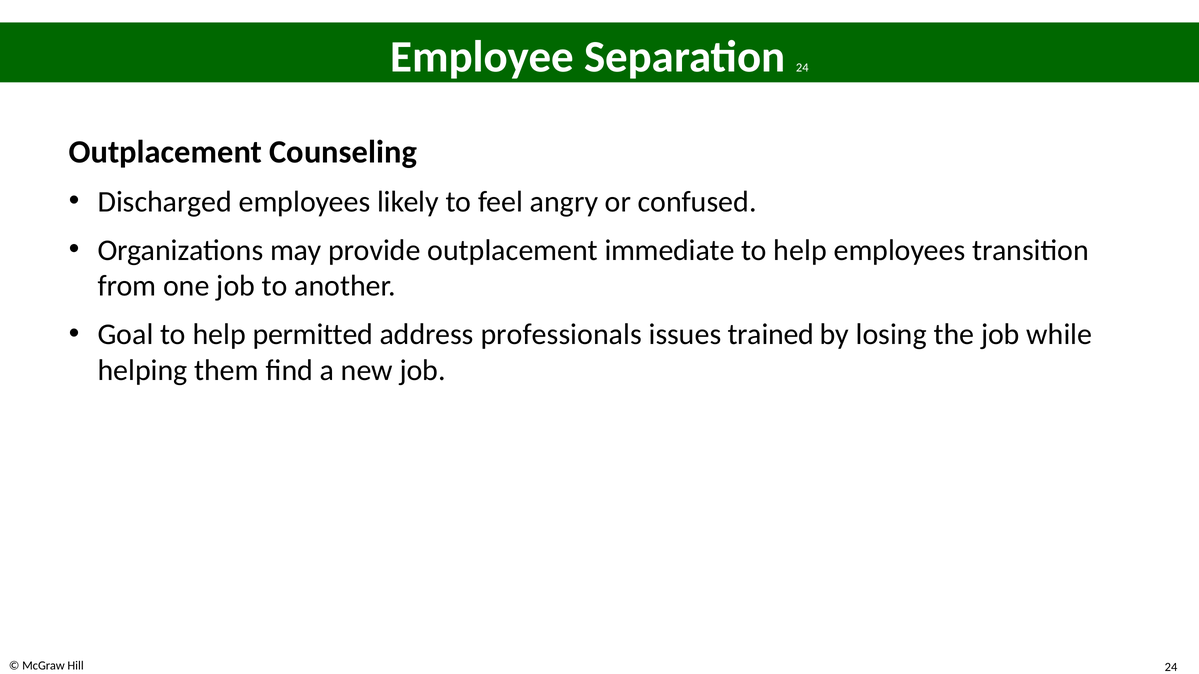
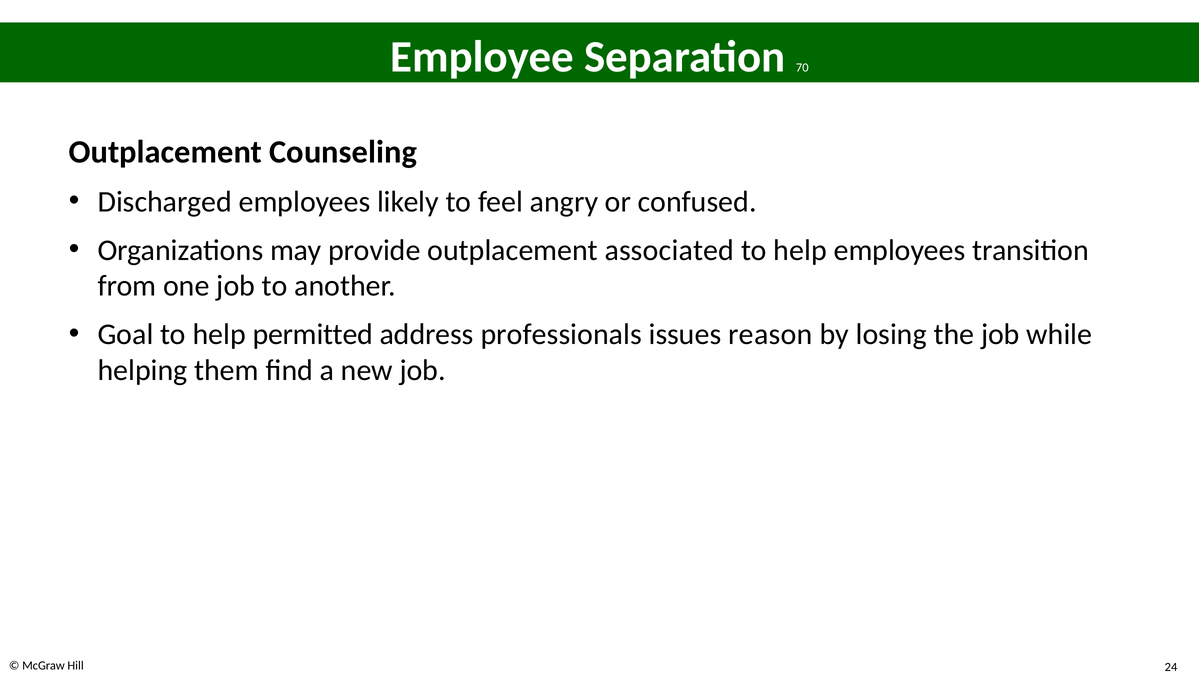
Separation 24: 24 -> 70 (802, 68)
immediate: immediate -> associated (669, 250)
trained: trained -> reason (770, 335)
